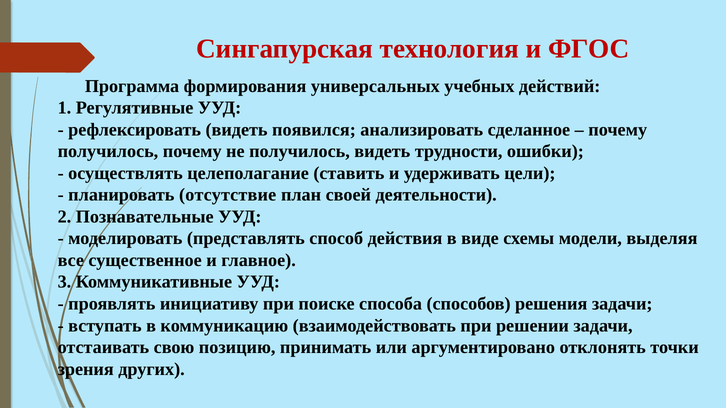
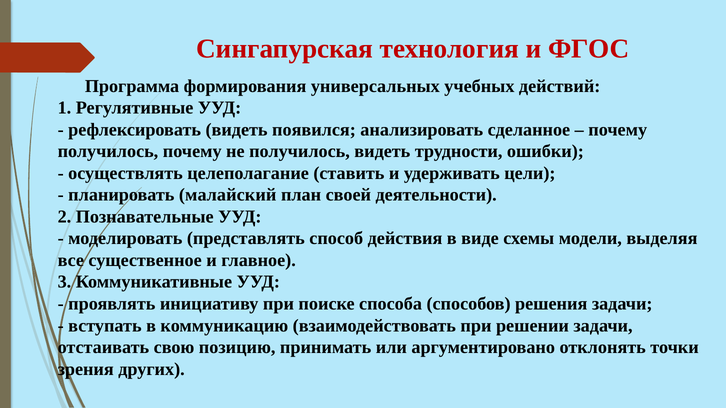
отсутствие: отсутствие -> малайский (228, 195)
